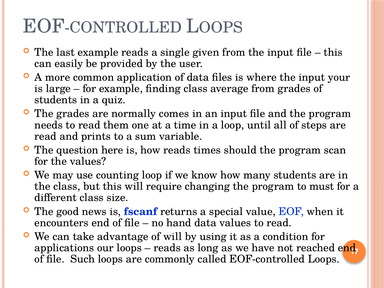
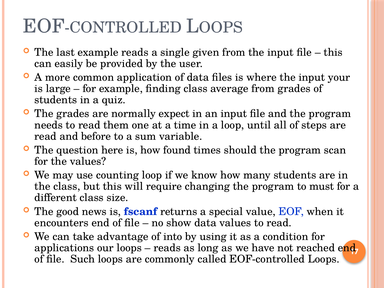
comes: comes -> expect (174, 114)
prints: prints -> before (96, 136)
how reads: reads -> found (177, 150)
hand: hand -> show (179, 223)
of will: will -> into (173, 237)
